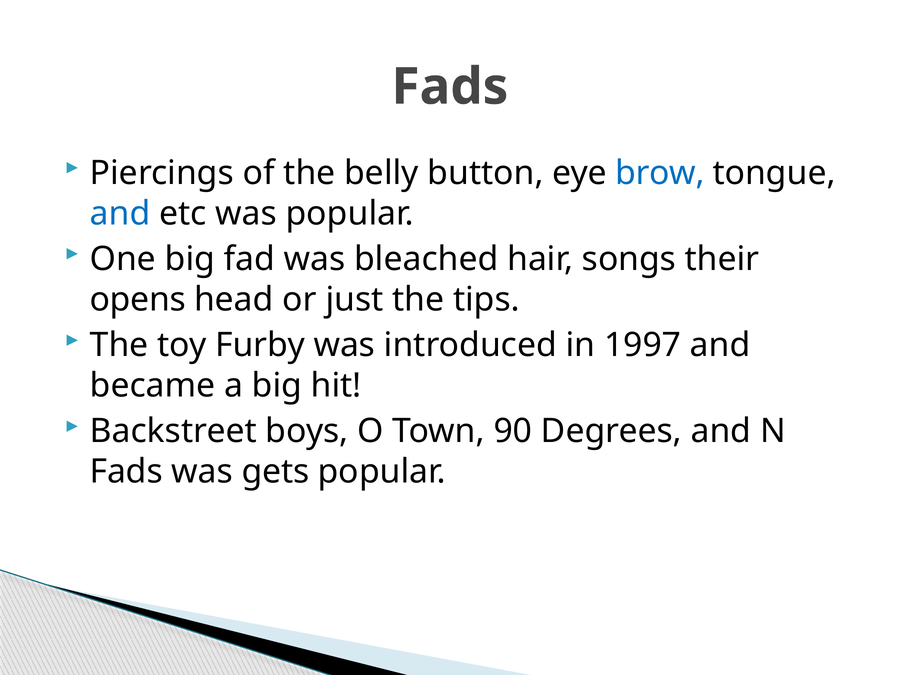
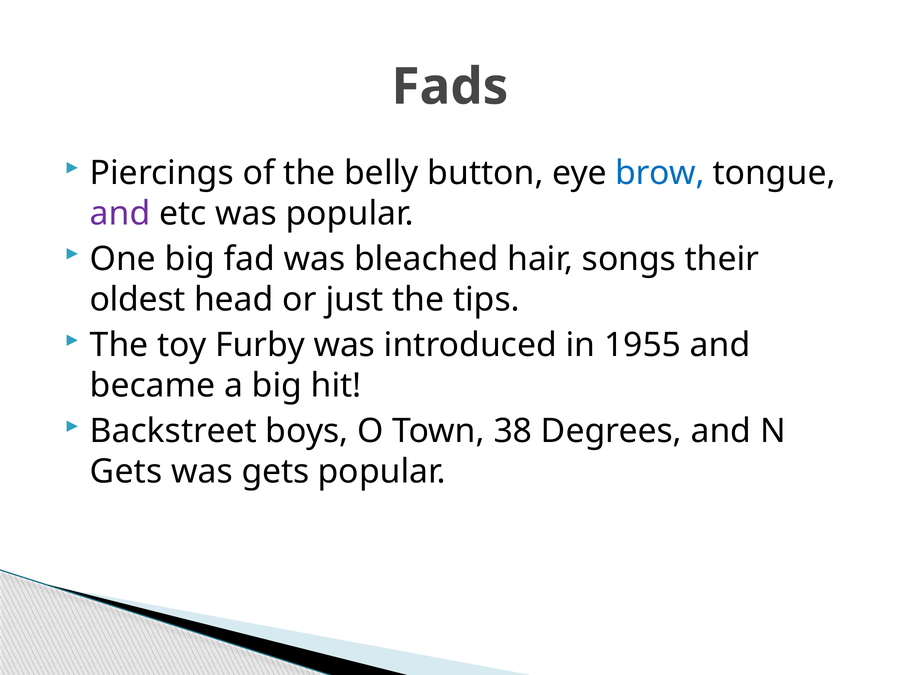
and colour: blue -> purple (120, 213)
opens: opens -> oldest (138, 299)
1997: 1997 -> 1955 (643, 345)
90: 90 -> 38 (513, 431)
Fads: Fads -> Gets (126, 472)
